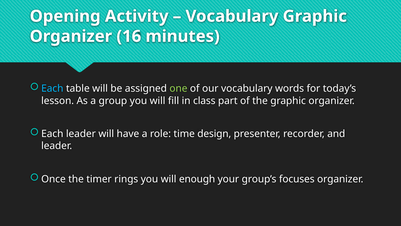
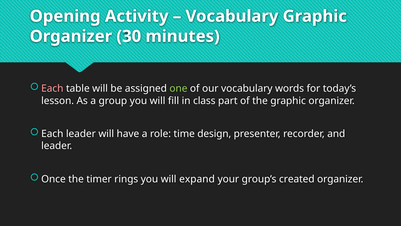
16: 16 -> 30 (129, 36)
Each colour: light blue -> pink (52, 88)
enough: enough -> expand (197, 179)
focuses: focuses -> created (297, 179)
